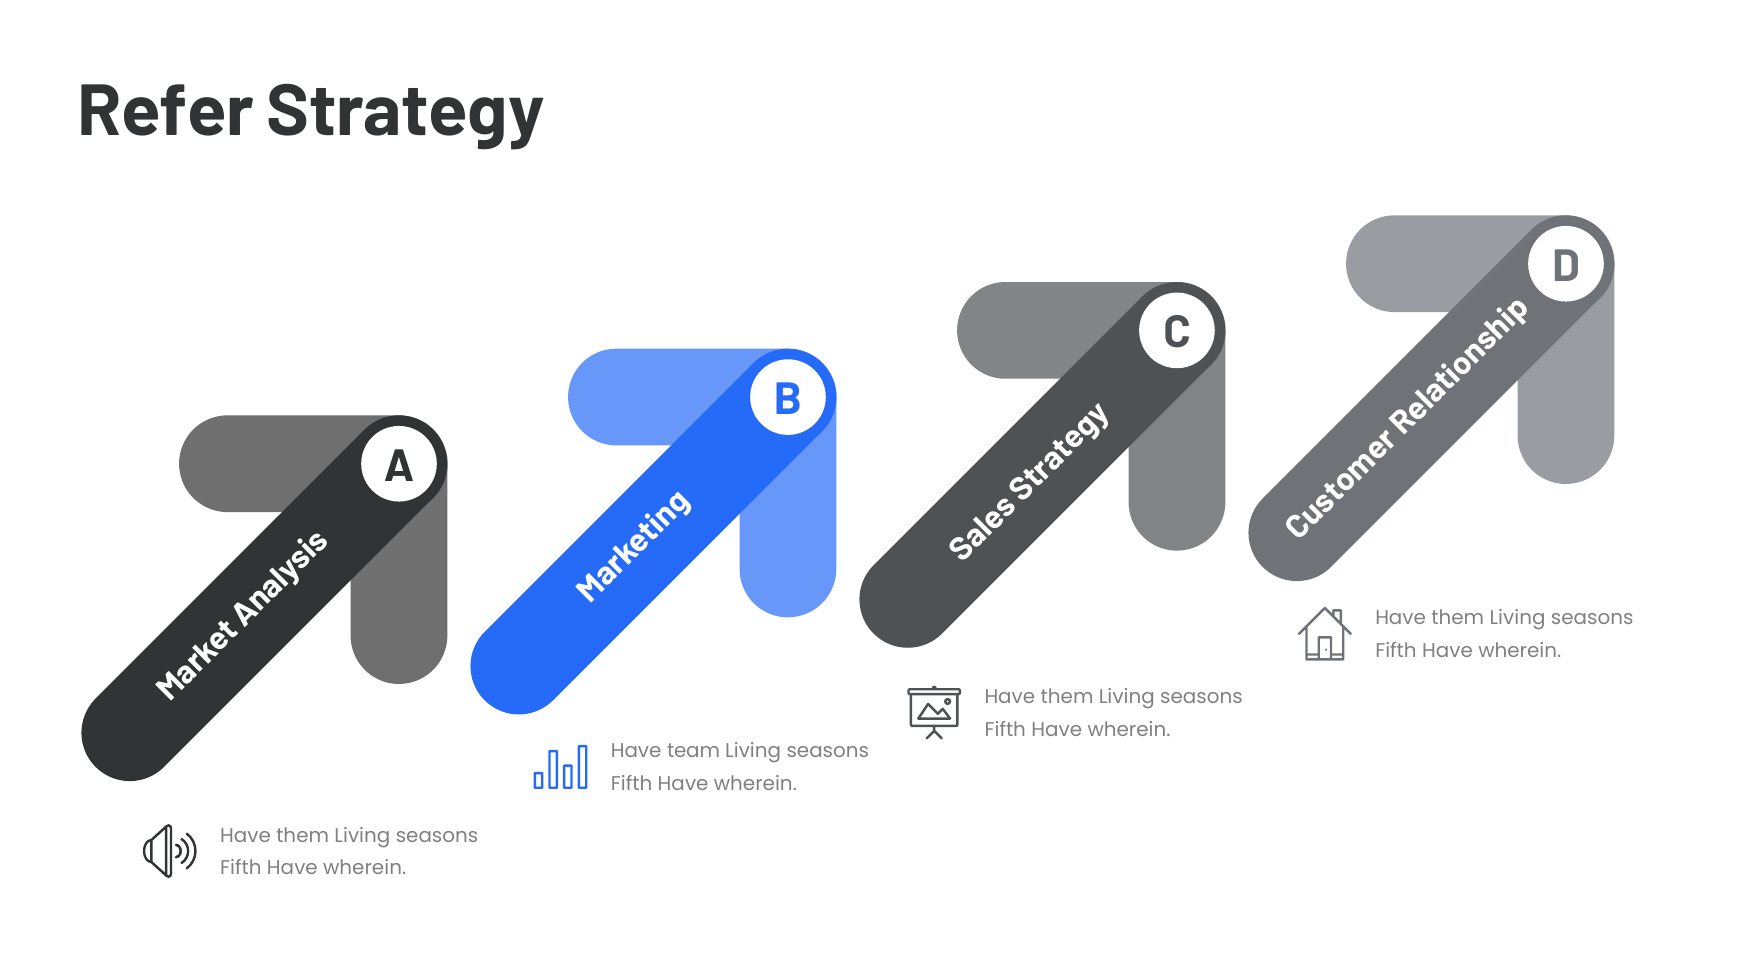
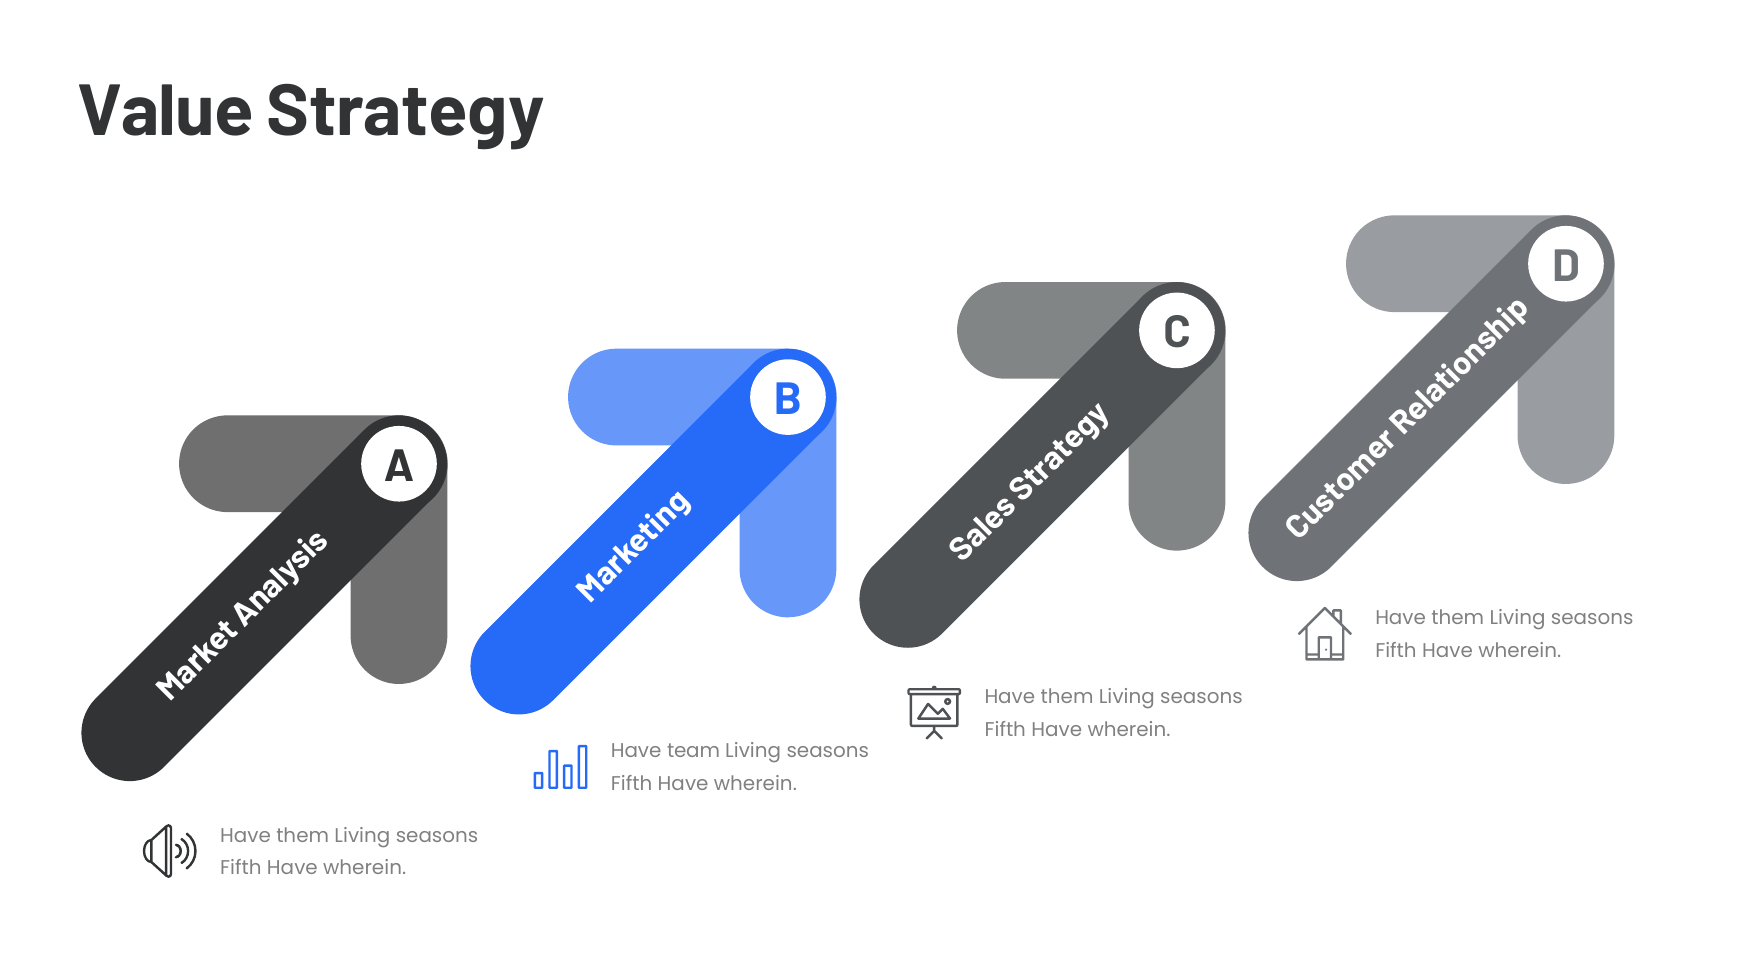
Refer: Refer -> Value (166, 112)
